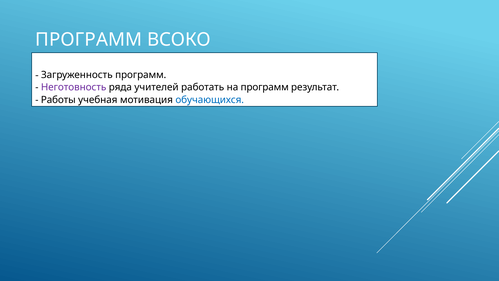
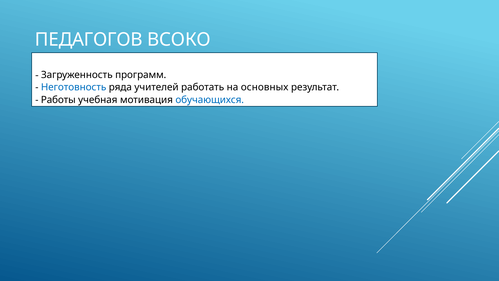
ПРОГРАММ: ПРОГРАММ -> ПЕДАГОГОВ (89, 40)
Неготовность colour: purple -> blue (74, 87)
на программ: программ -> основных (265, 87)
